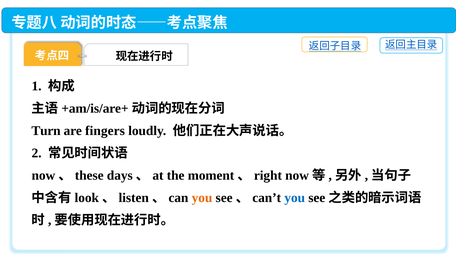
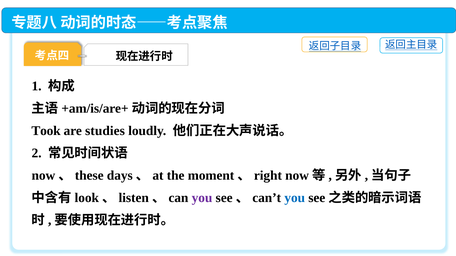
Turn: Turn -> Took (46, 131)
fingers: fingers -> studies (105, 131)
you colour: orange -> purple (202, 198)
